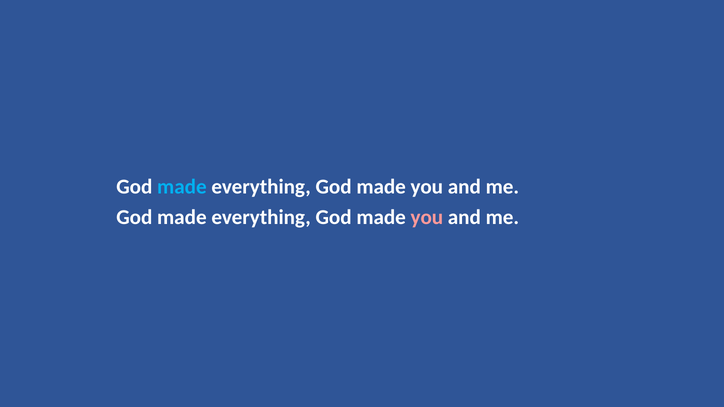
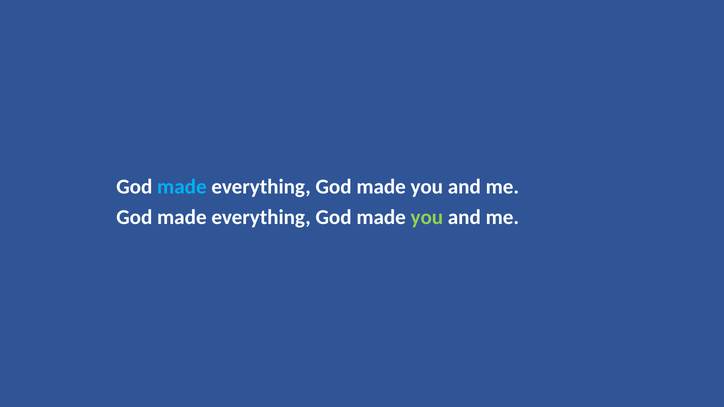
you colour: pink -> light green (427, 217)
